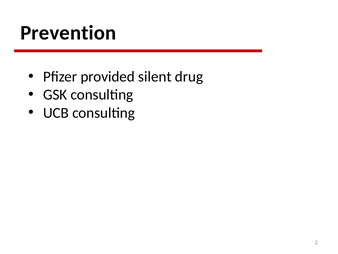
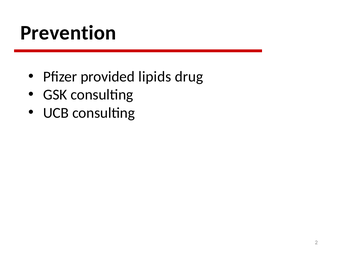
silent: silent -> lipids (155, 77)
